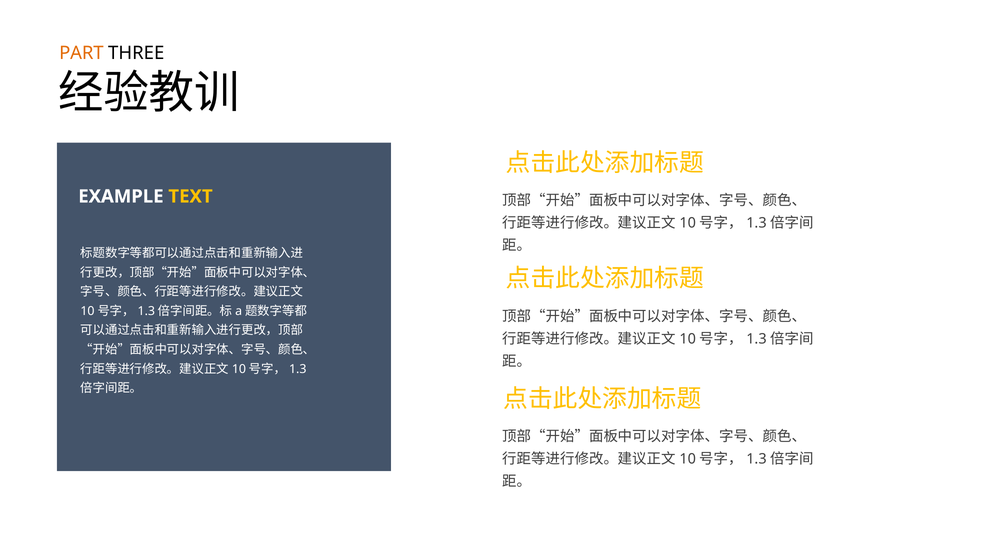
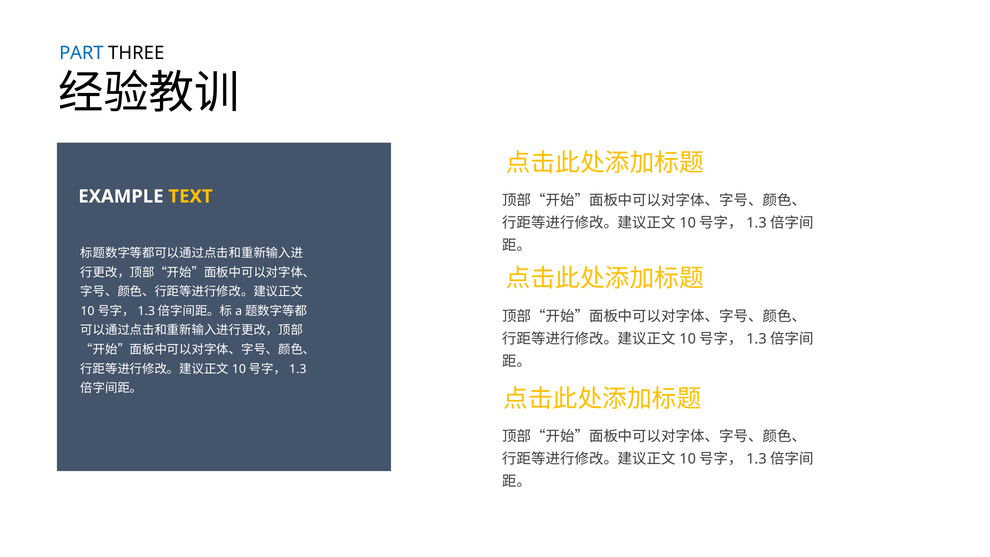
PART colour: orange -> blue (81, 53)
